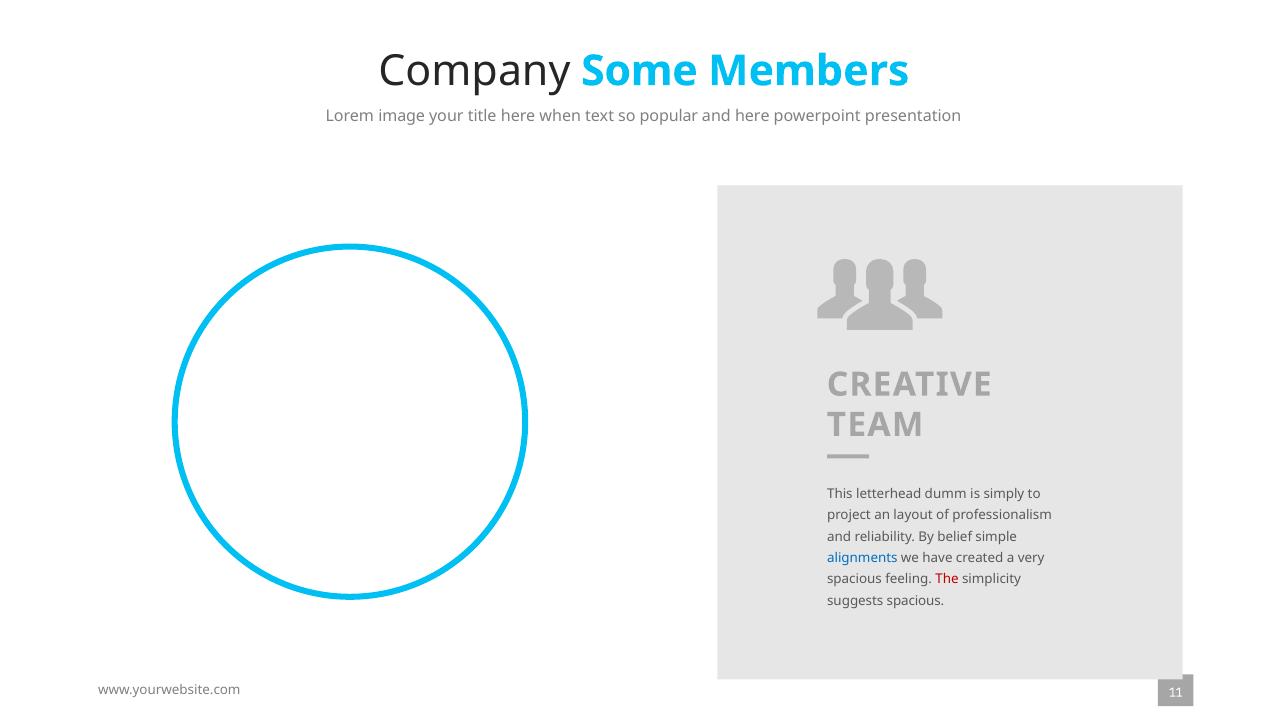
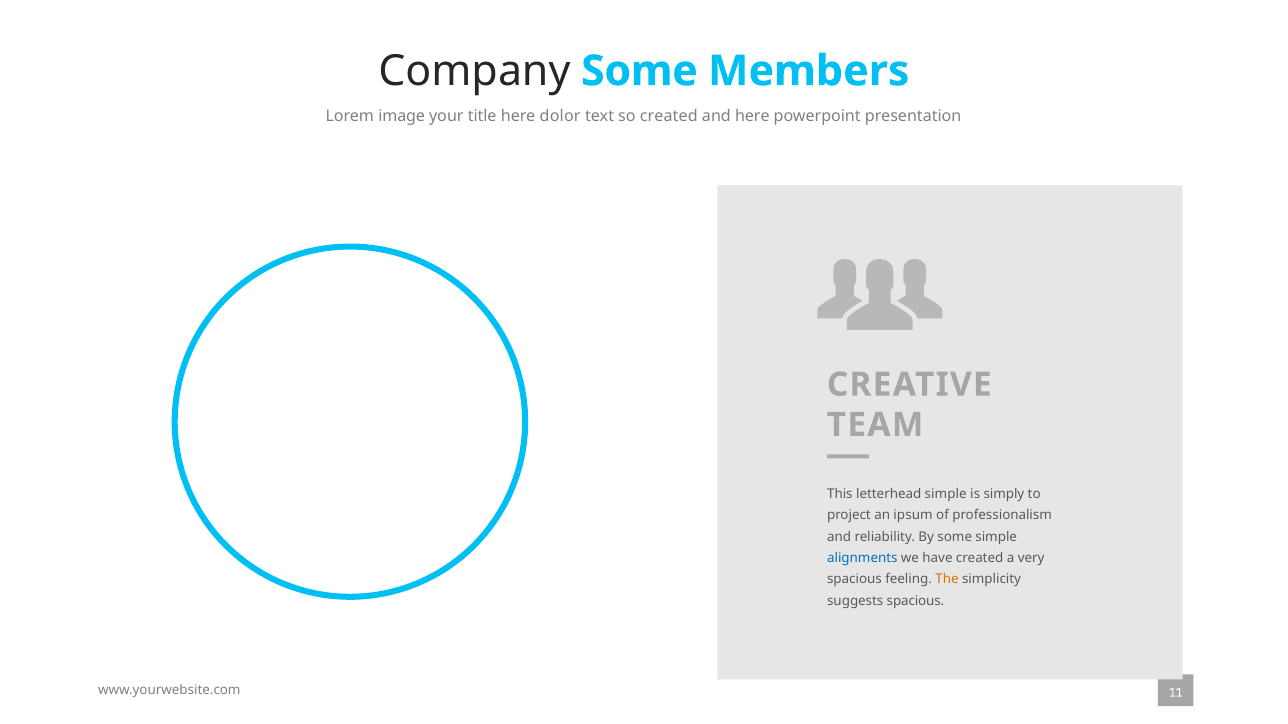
when: when -> dolor (560, 117)
so popular: popular -> created (669, 117)
letterhead dumm: dumm -> simple (946, 494)
layout: layout -> ipsum (913, 516)
By belief: belief -> some (955, 537)
The colour: red -> orange (947, 580)
